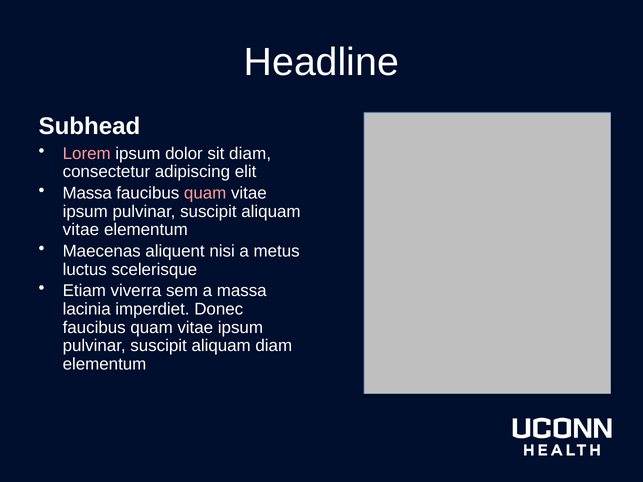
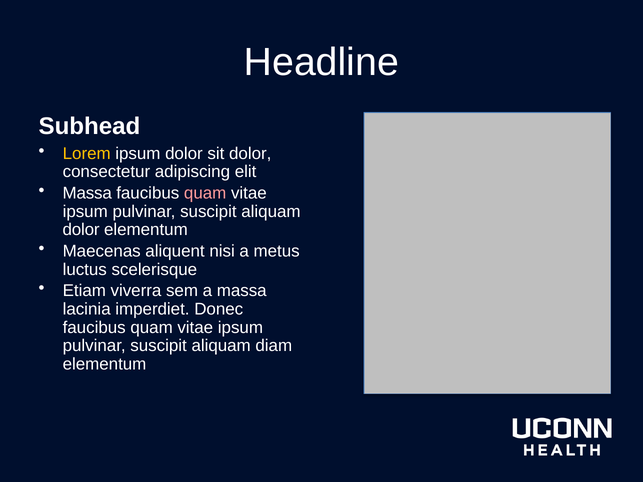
Lorem colour: pink -> yellow (87, 154)
sit diam: diam -> dolor (250, 154)
vitae: vitae -> dolor (81, 230)
